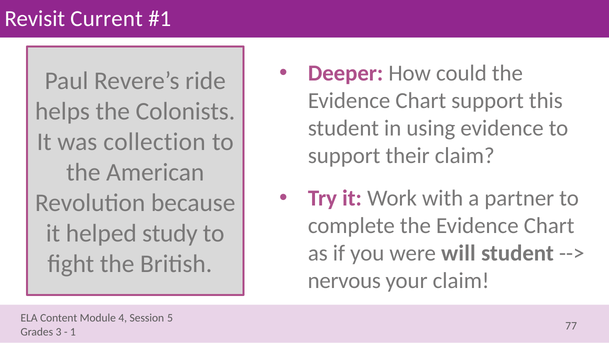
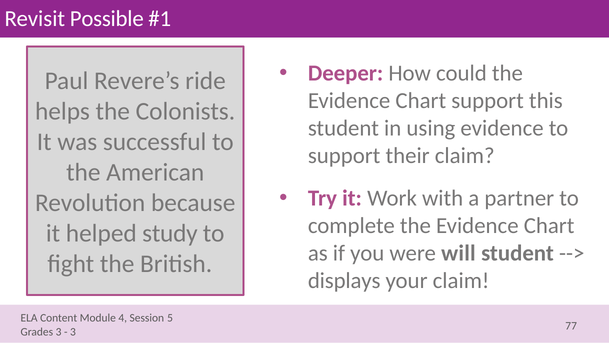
Current: Current -> Possible (107, 19)
collection: collection -> successful (155, 142)
nervous: nervous -> displays (344, 280)
1: 1 -> 3 (73, 331)
